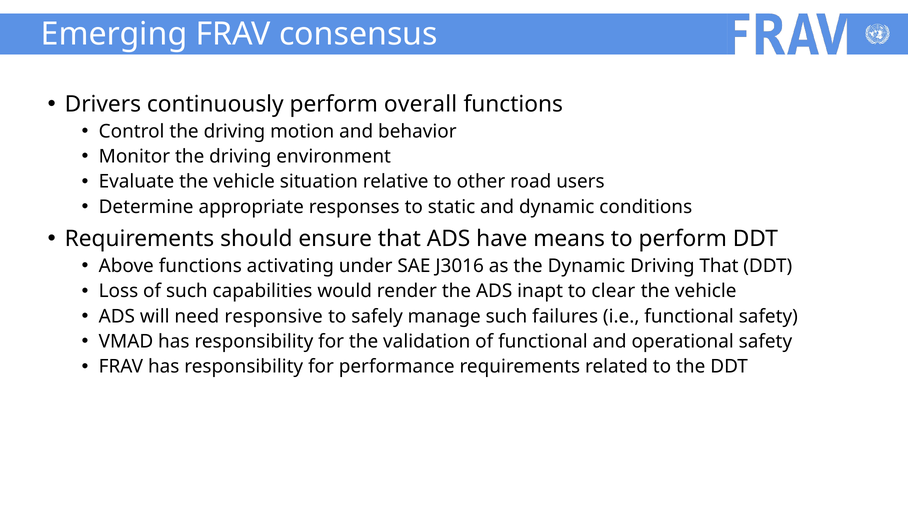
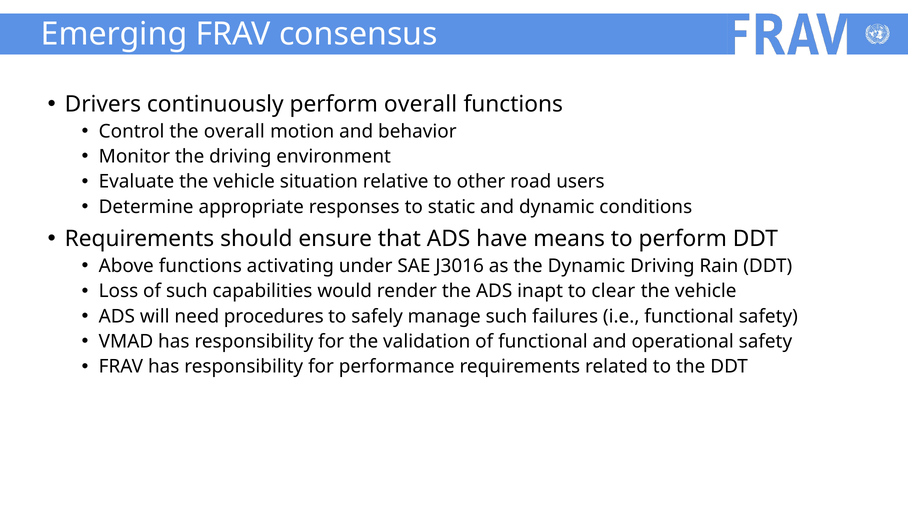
Control the driving: driving -> overall (234, 131)
Driving That: That -> Rain (719, 266)
responsive: responsive -> procedures (274, 316)
